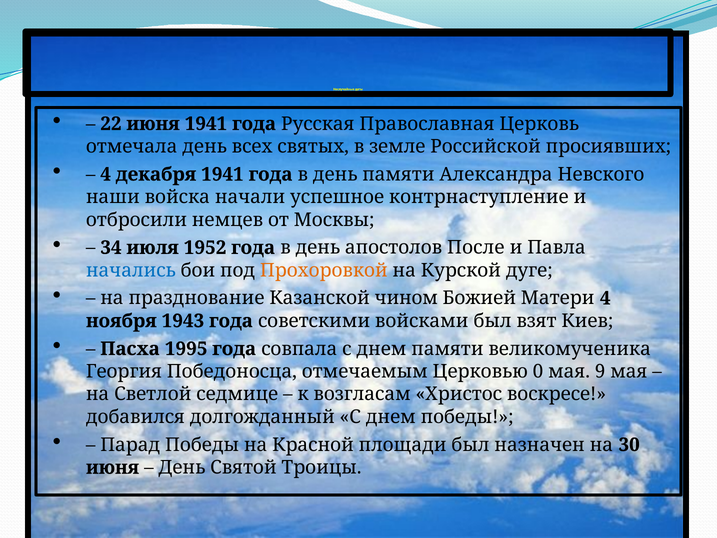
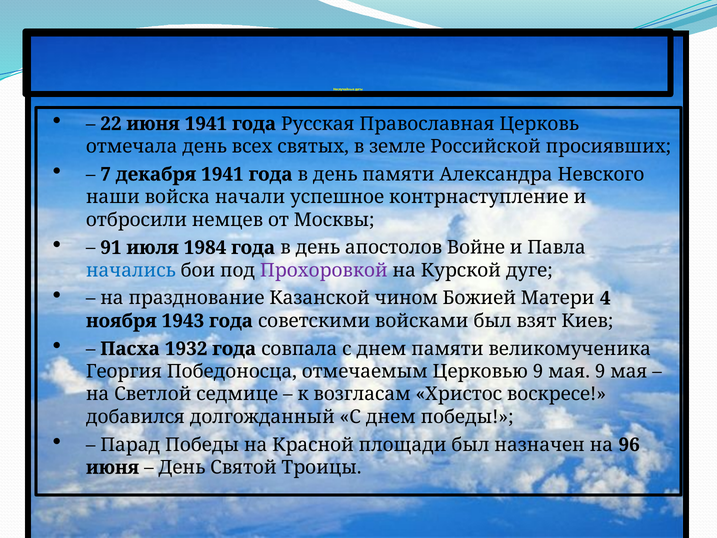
4: 4 -> 7 (106, 174)
34: 34 -> 91 (111, 248)
1952: 1952 -> 1984 (205, 248)
После: После -> Войне (476, 248)
Прохоровкой colour: orange -> purple (324, 270)
1995: 1995 -> 1932 (186, 349)
Церковью 0: 0 -> 9 (538, 371)
30: 30 -> 96 (629, 445)
